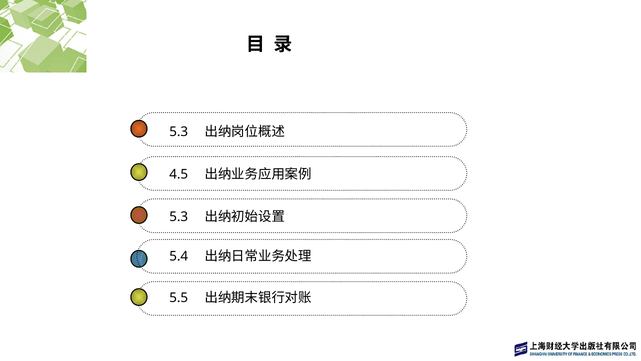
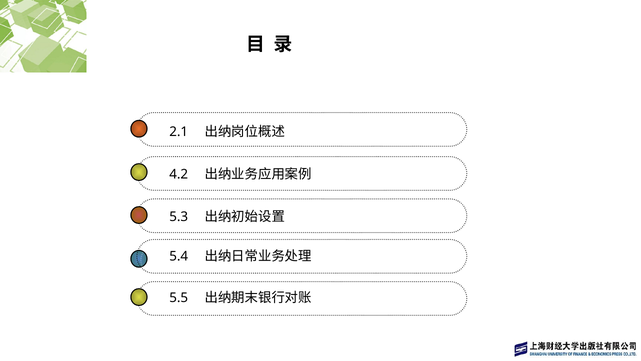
5.3: 5.3 -> 2.1 (179, 132)
4.5: 4.5 -> 4.2 (179, 174)
